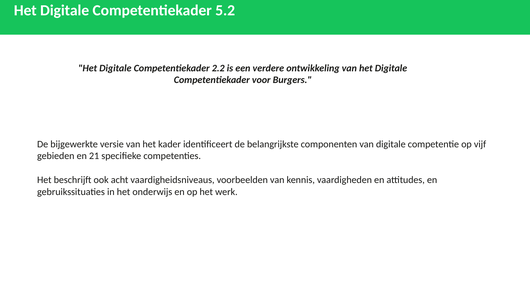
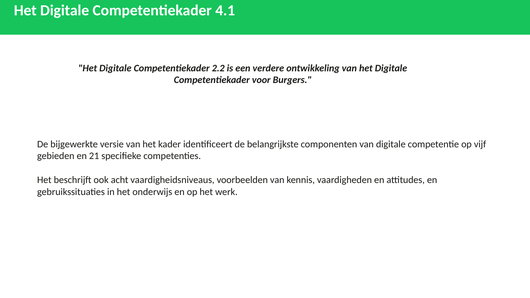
5.2: 5.2 -> 4.1 (225, 10)
